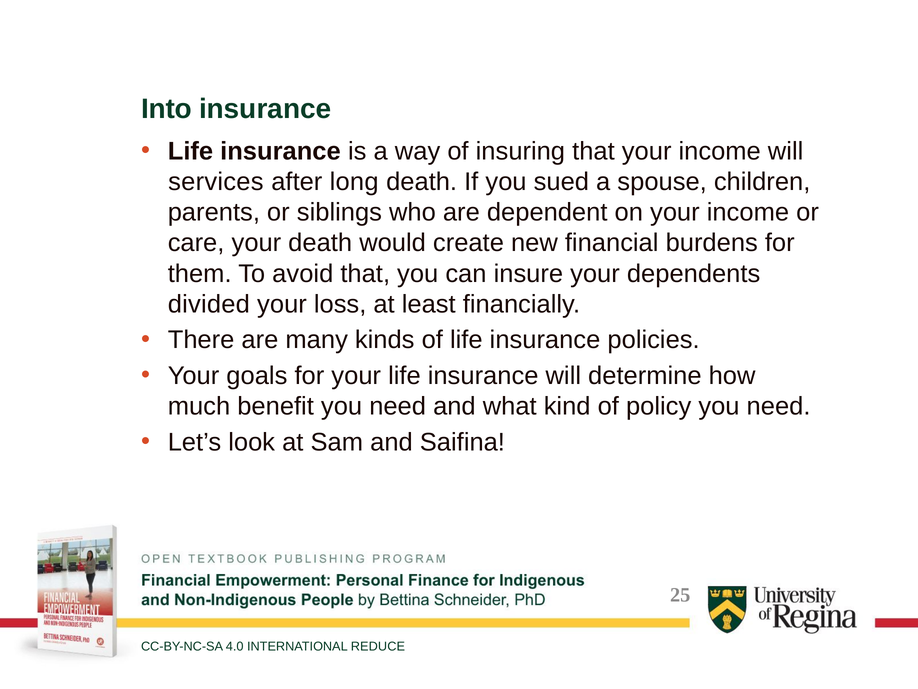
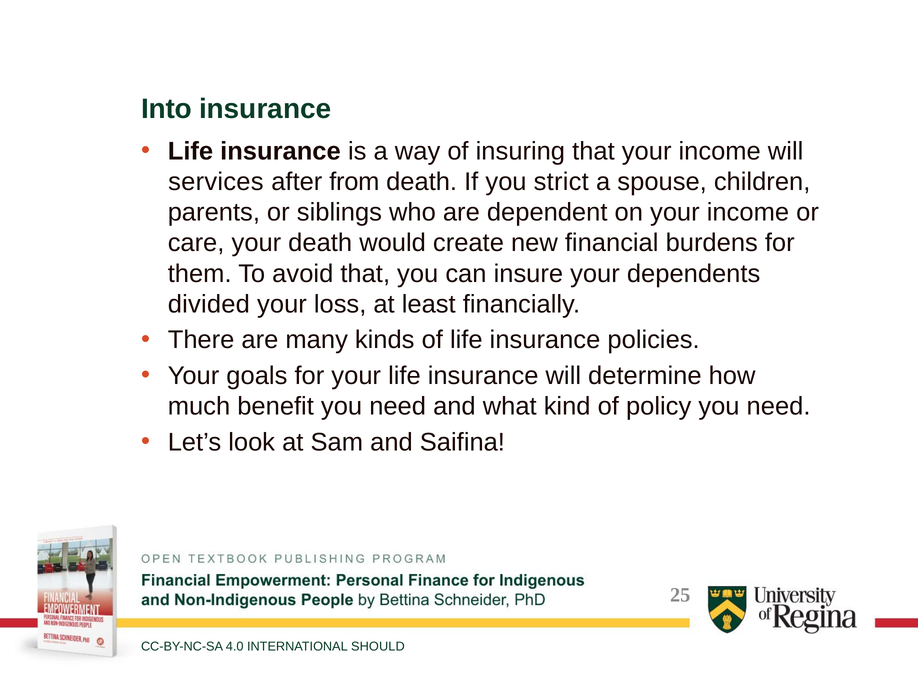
long: long -> from (354, 182)
sued: sued -> strict (561, 182)
REDUCE: REDUCE -> SHOULD (378, 646)
